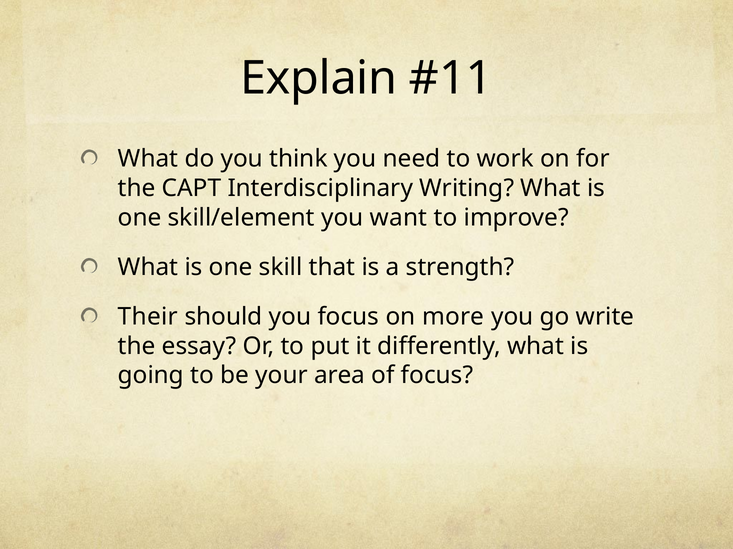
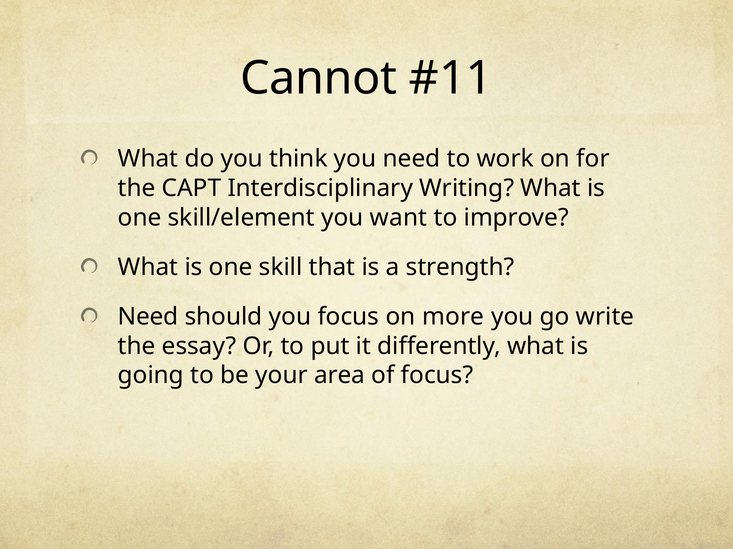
Explain: Explain -> Cannot (319, 78)
Their: Their -> Need (148, 317)
